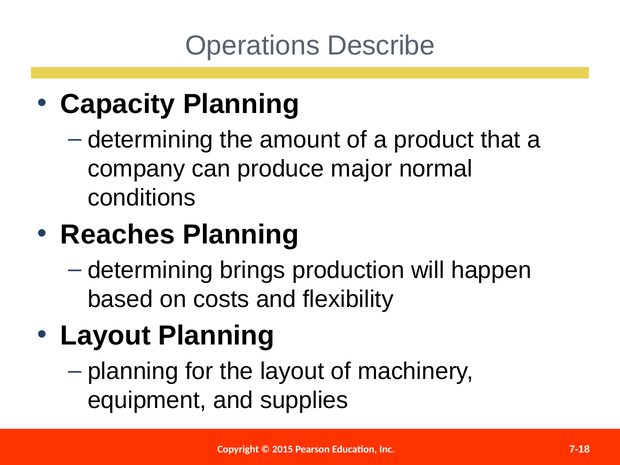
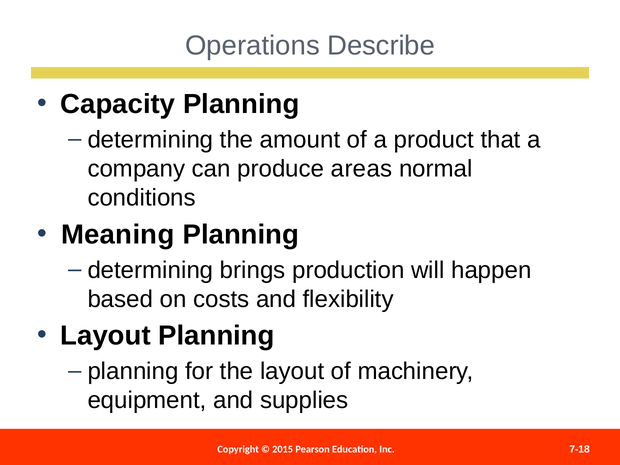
major: major -> areas (362, 169)
Reaches: Reaches -> Meaning (118, 235)
